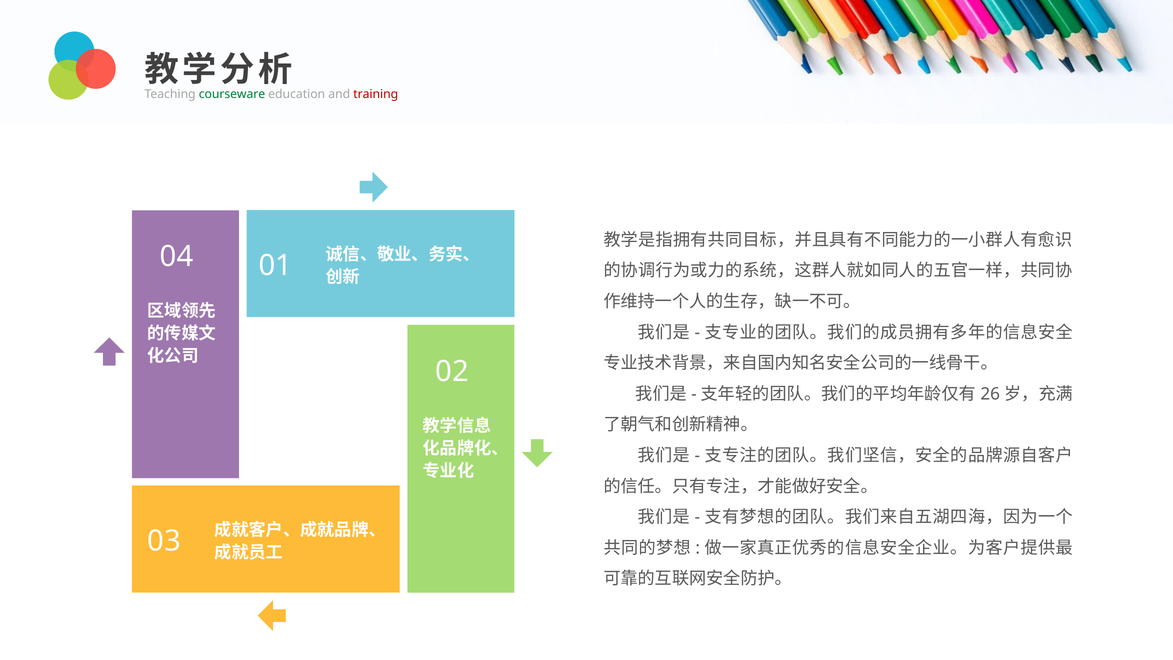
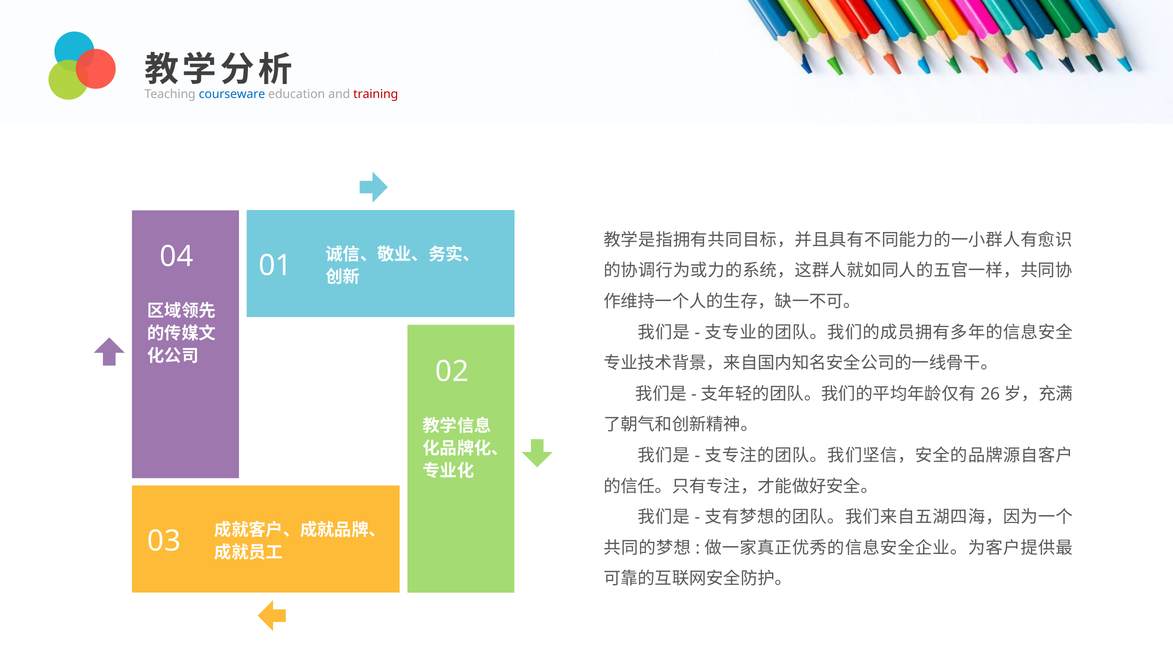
courseware colour: green -> blue (232, 94)
